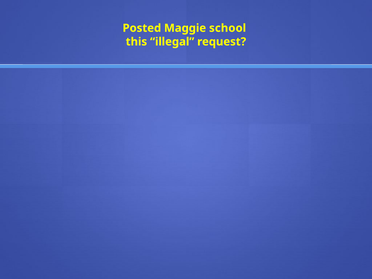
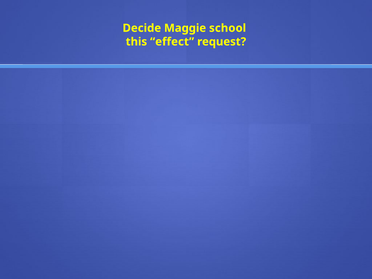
Posted: Posted -> Decide (142, 28)
illegal: illegal -> effect (172, 42)
